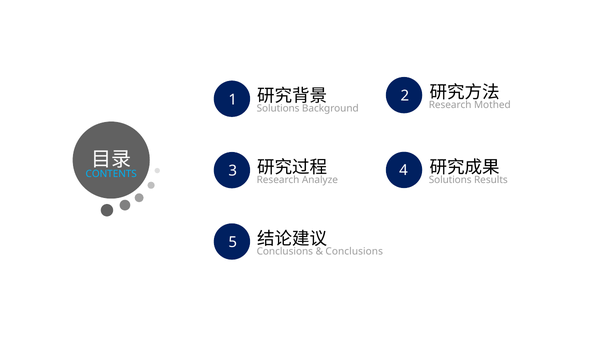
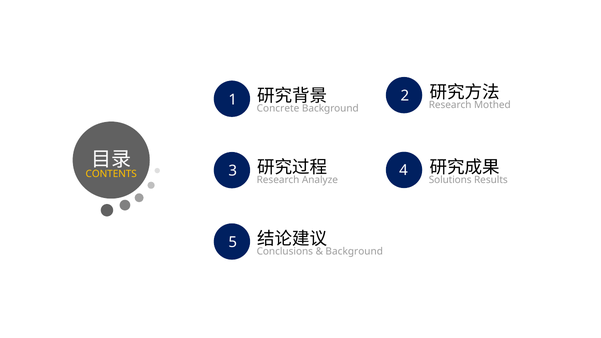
Solutions: Solutions -> Concrete (278, 109)
CONTENTS colour: light blue -> yellow (111, 174)
Conclusions: Conclusions -> Background (354, 251)
